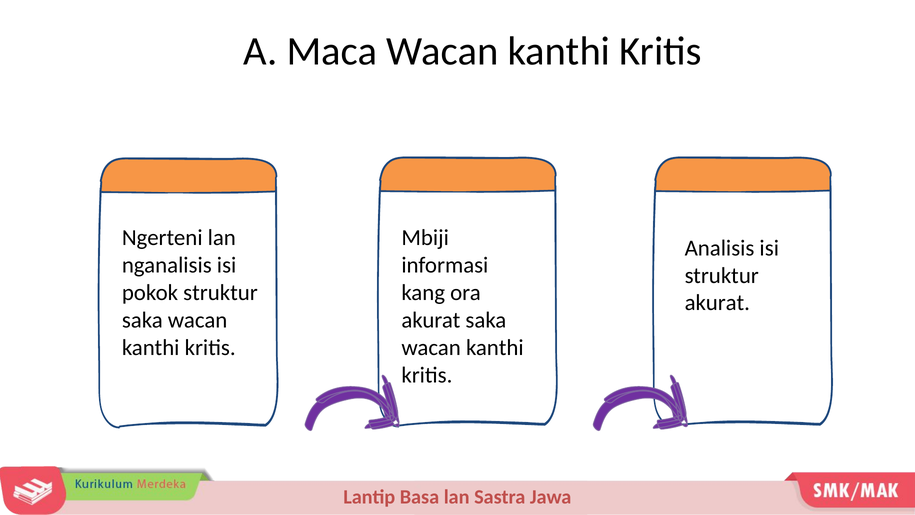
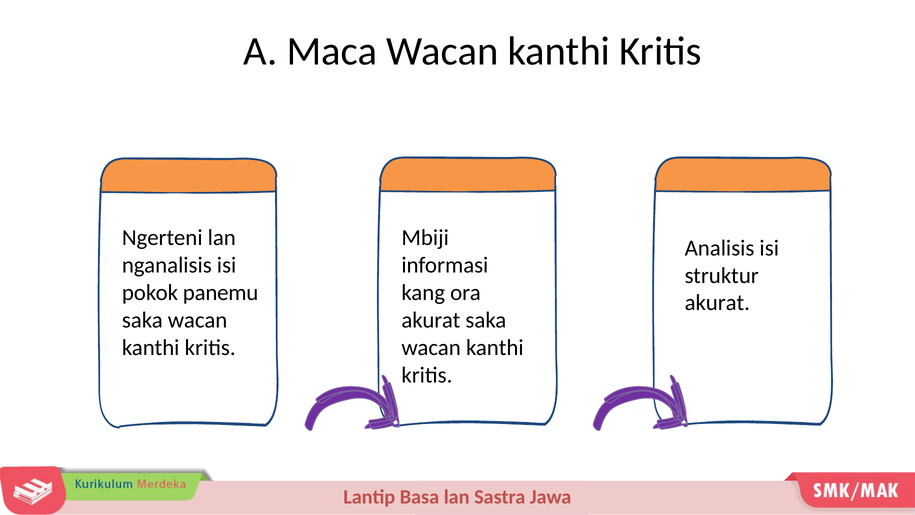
pokok struktur: struktur -> panemu (221, 292)
